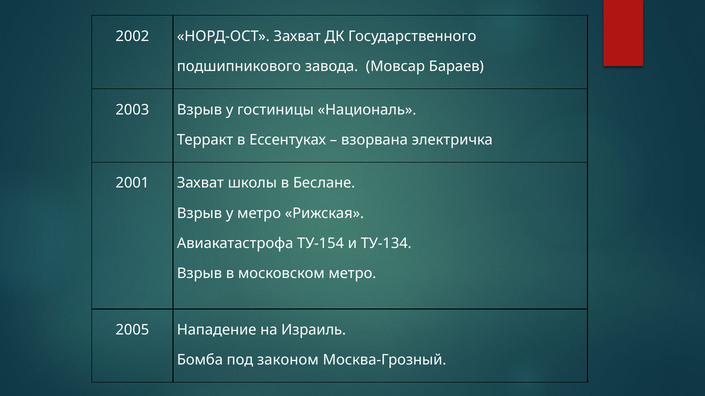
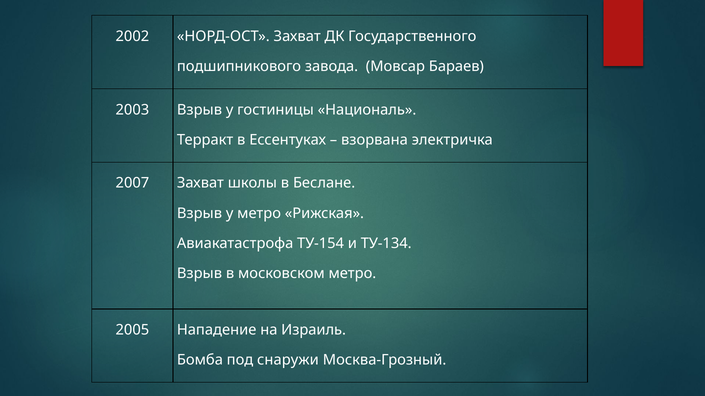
2001: 2001 -> 2007 (132, 183)
законом: законом -> снаружи (288, 361)
